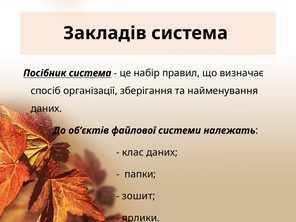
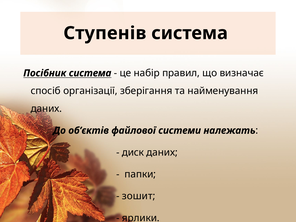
Закладів: Закладів -> Ступенів (105, 33)
клас: клас -> диск (133, 152)
